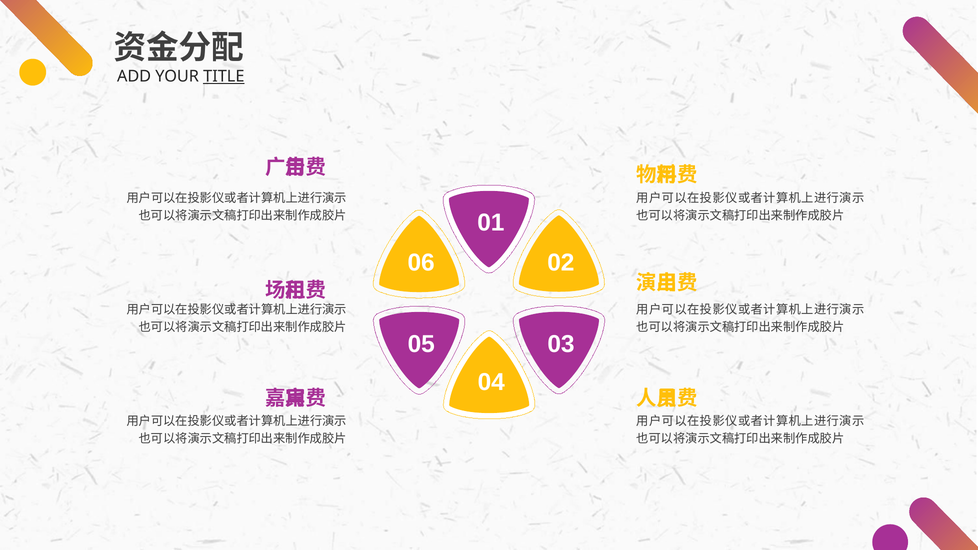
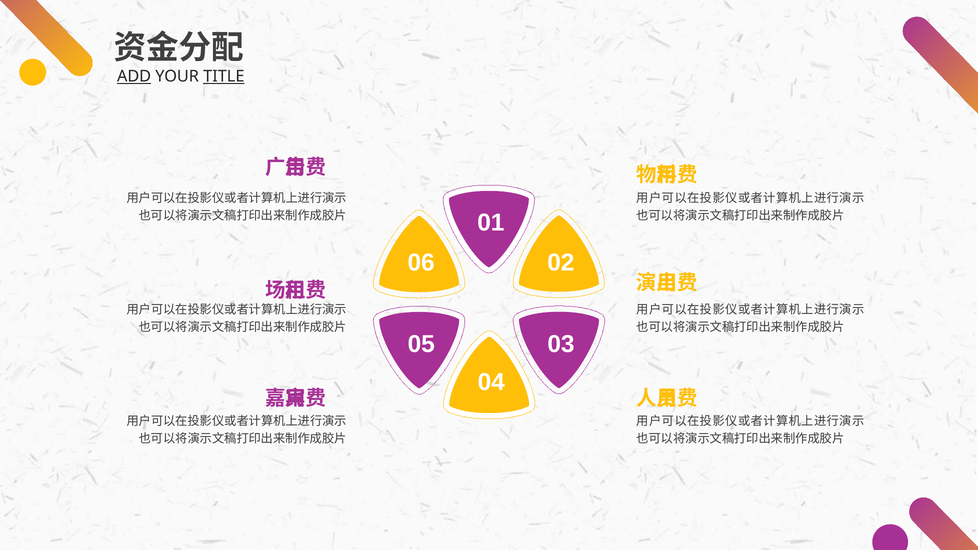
ADD underline: none -> present (134, 77)
